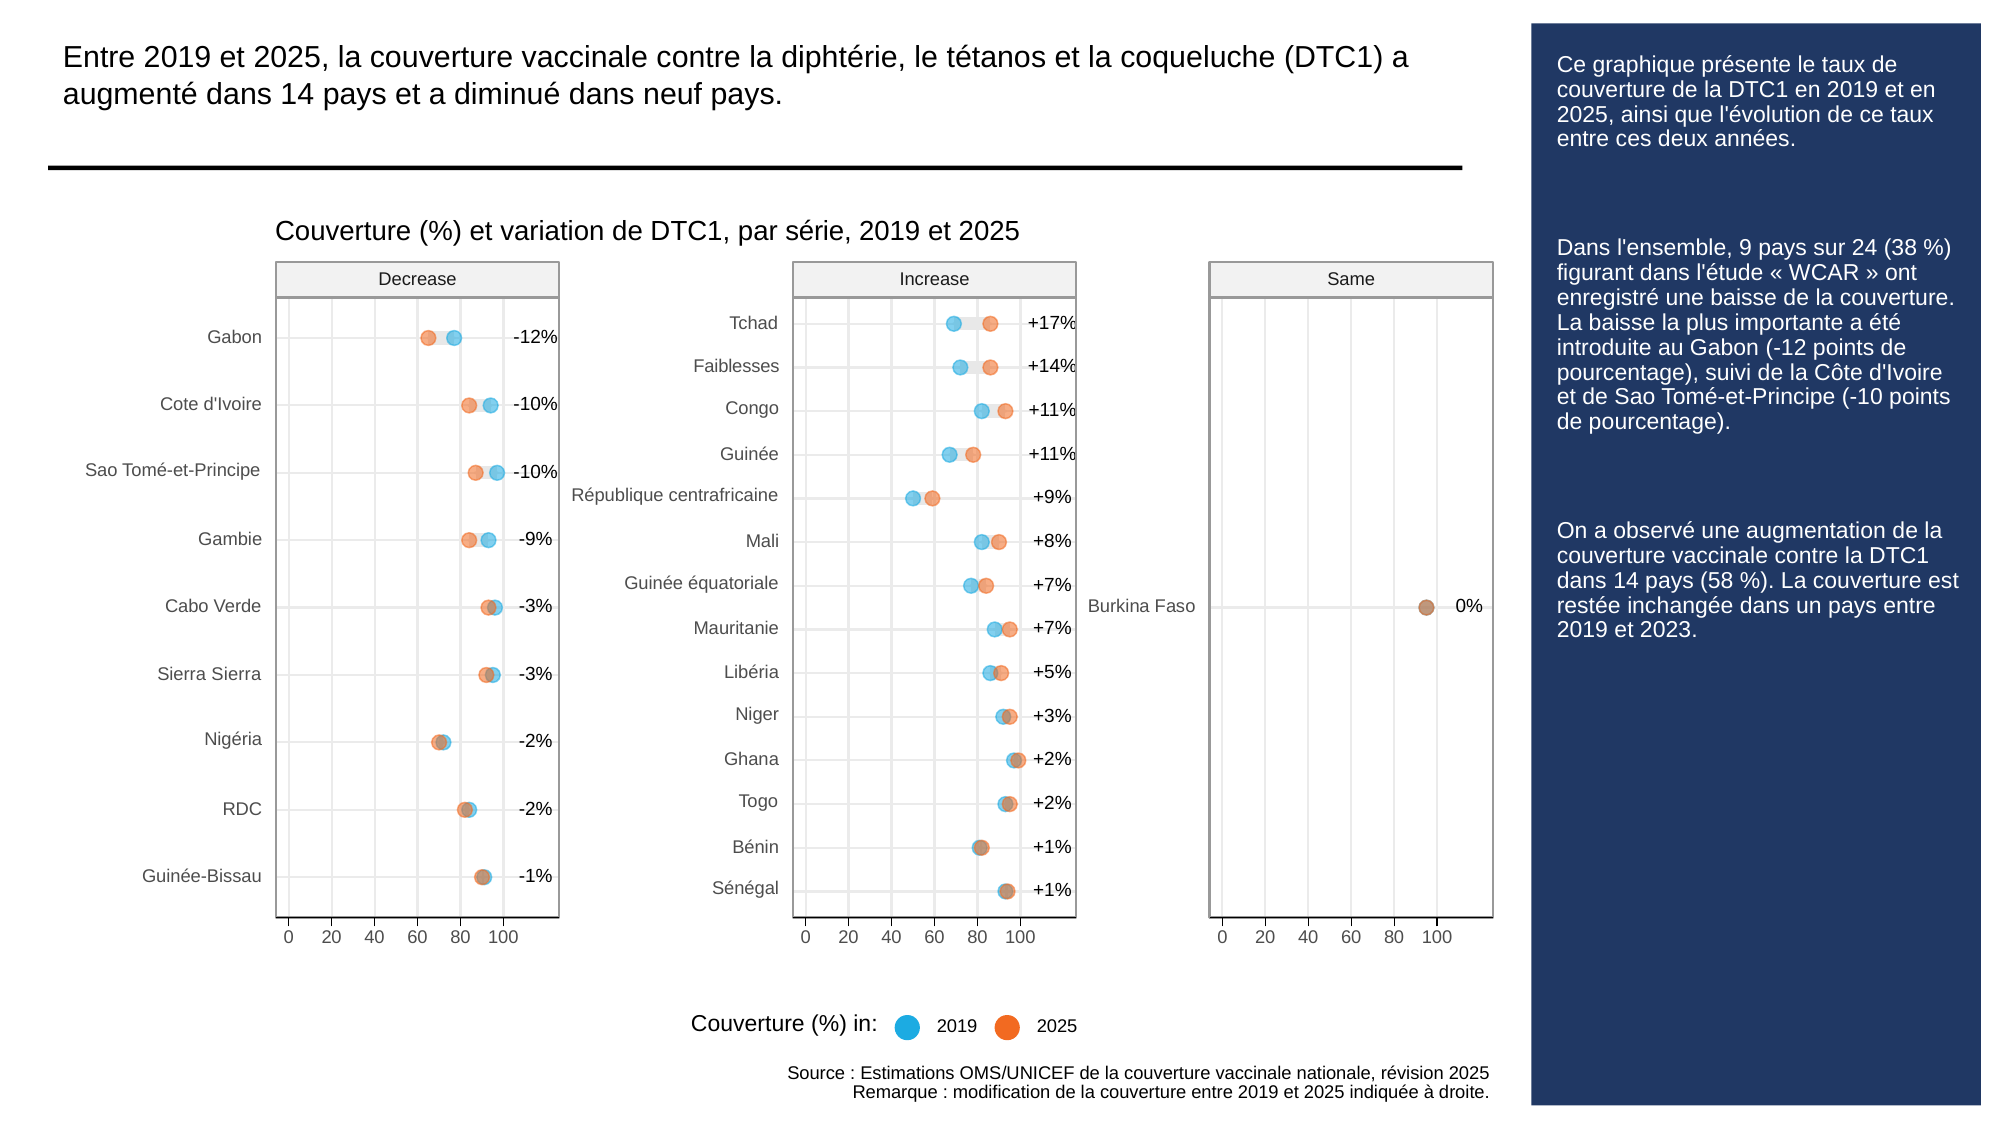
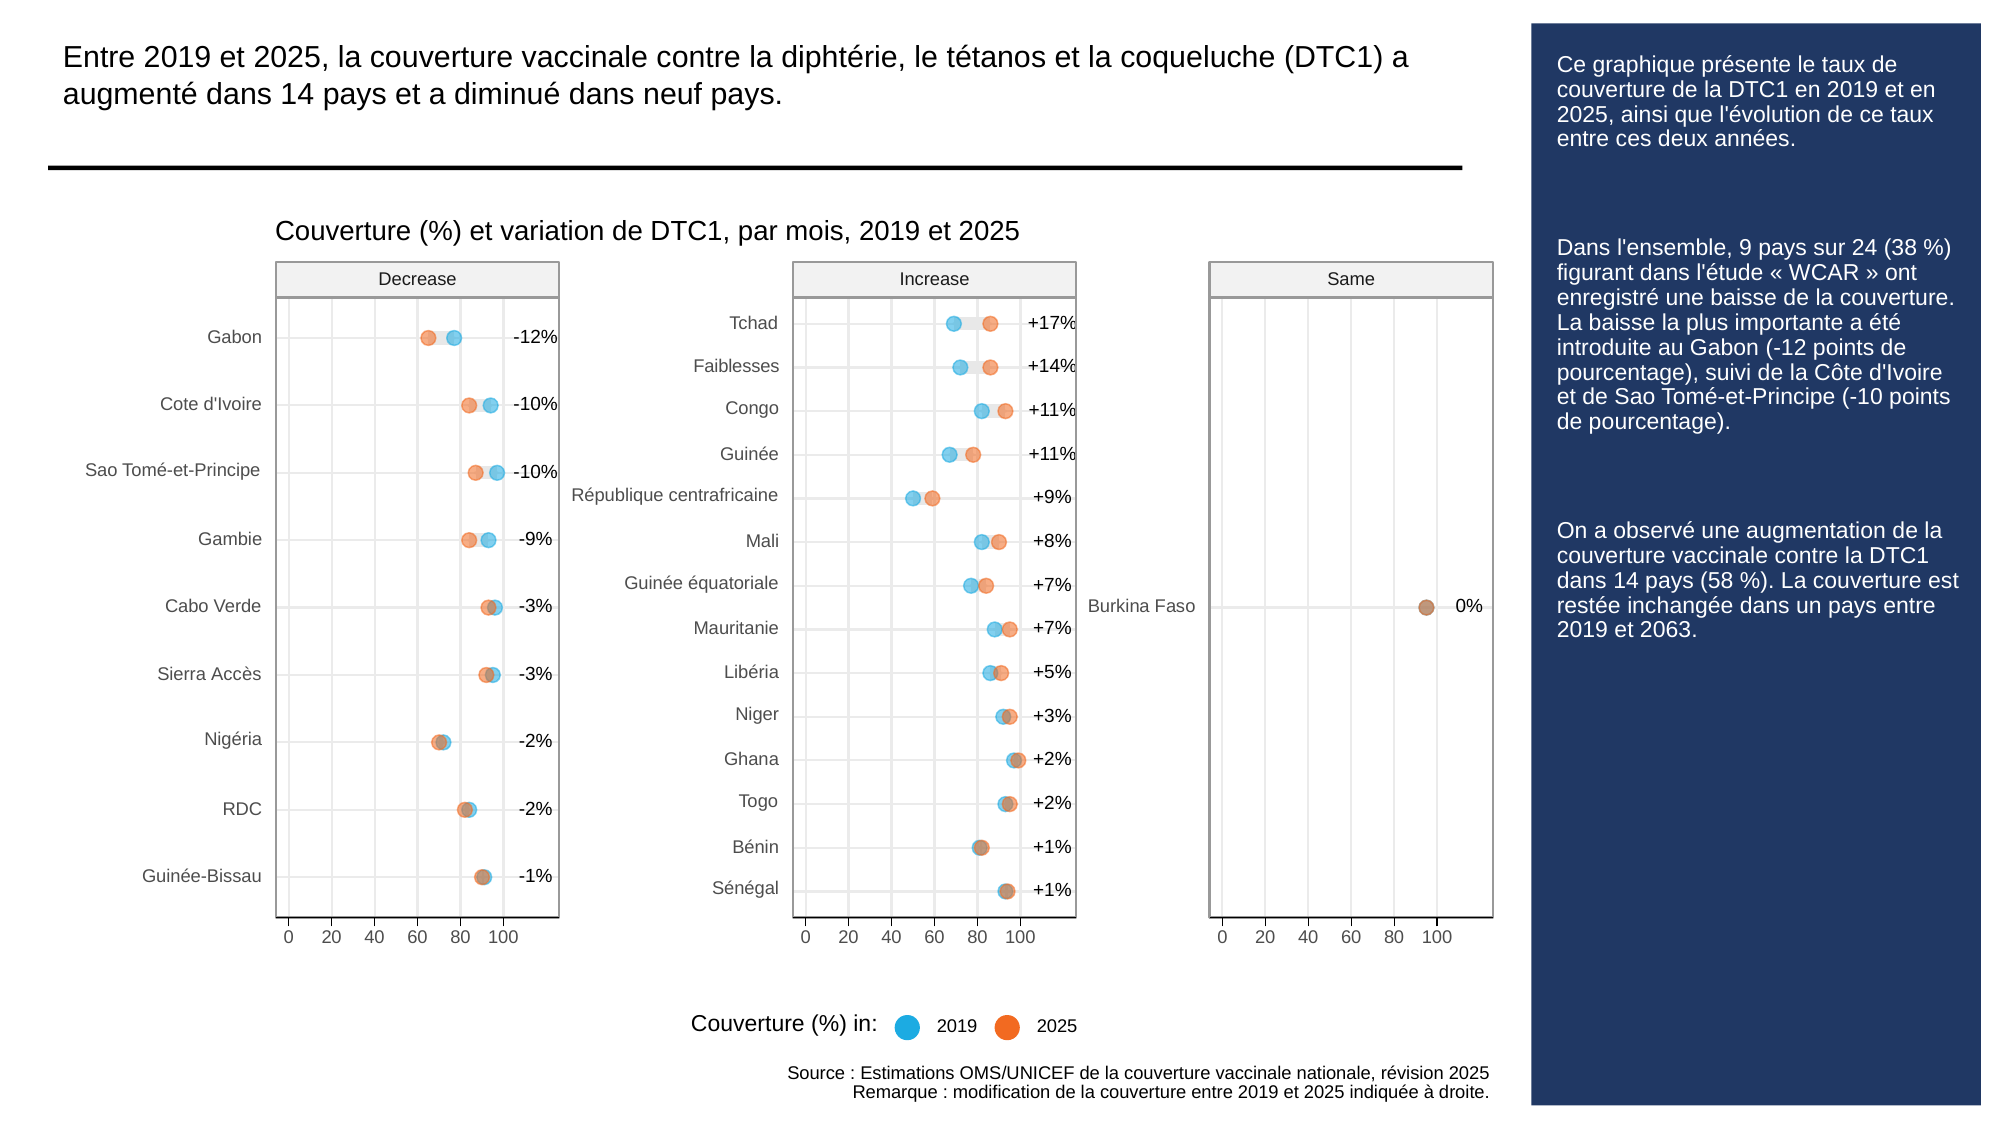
série: série -> mois (818, 231)
2023: 2023 -> 2063 (1669, 630)
Sierra Sierra: Sierra -> Accès (236, 674)
